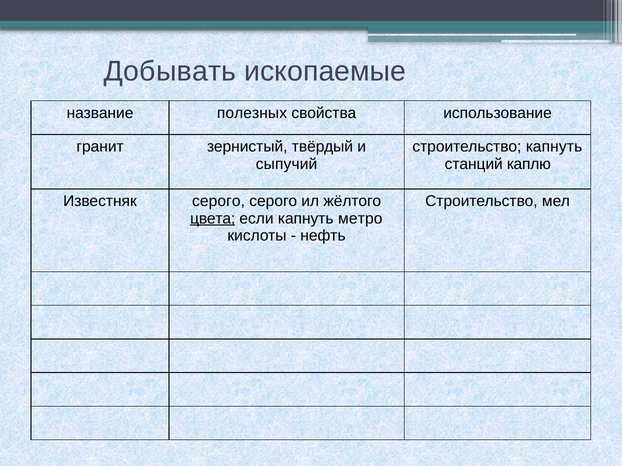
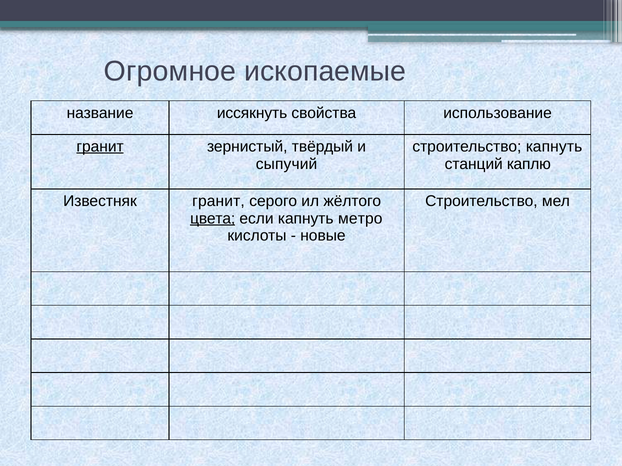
Добывать: Добывать -> Огромное (170, 71)
полезных: полезных -> иссякнуть (252, 113)
гранит underline: none -> present (100, 147)
Известняк серого: серого -> гранит (218, 201)
нефть: нефть -> новые (323, 236)
